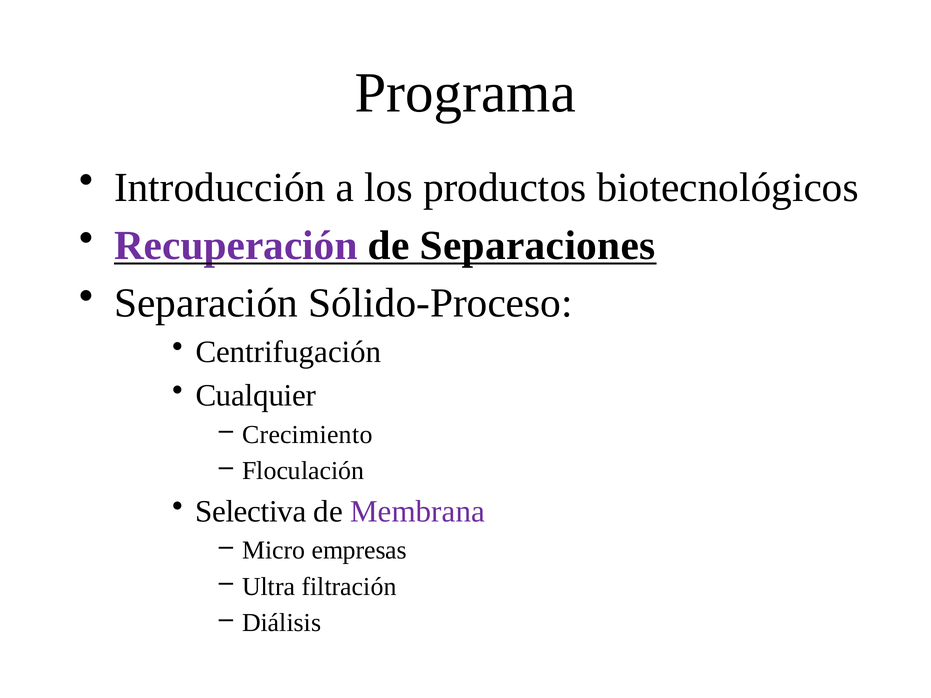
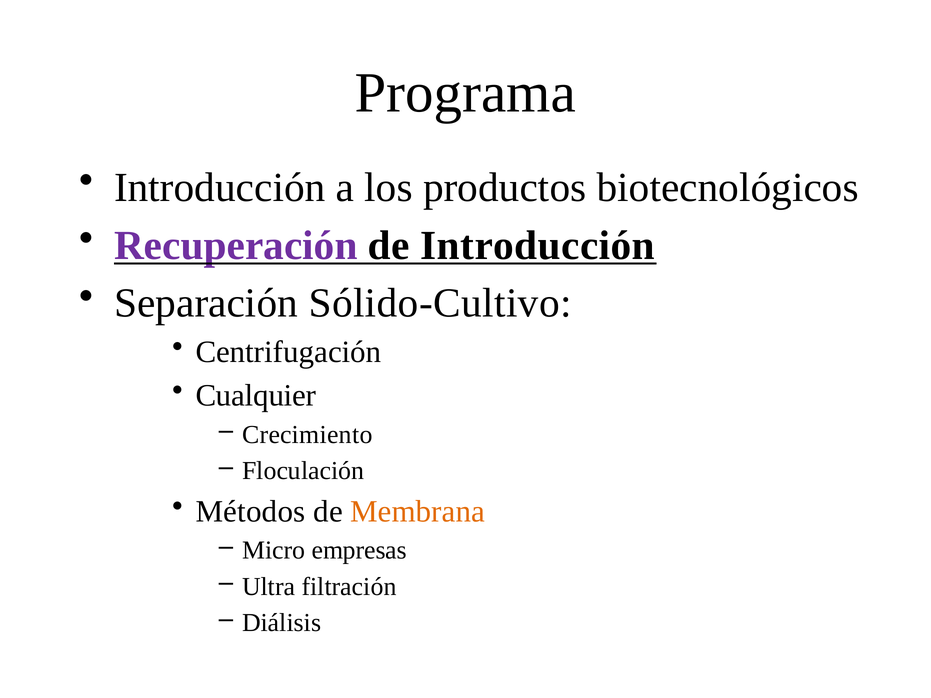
de Separaciones: Separaciones -> Introducción (538, 245)
Sólido-Proceso: Sólido-Proceso -> Sólido-Cultivo (440, 303)
Selectiva: Selectiva -> Métodos (250, 512)
Membrana colour: purple -> orange (418, 512)
